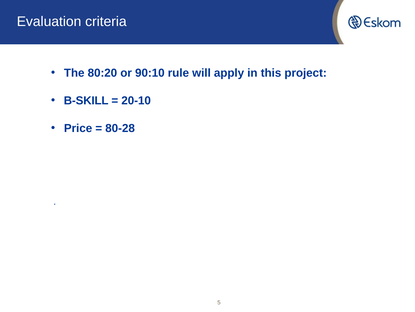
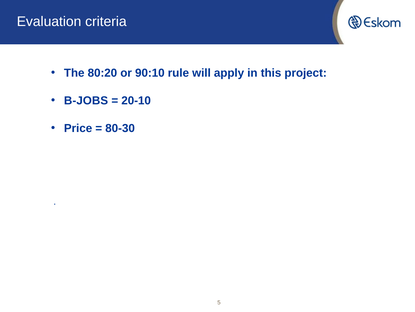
B-SKILL: B-SKILL -> B-JOBS (86, 100)
80-28: 80-28 -> 80-30 (120, 128)
